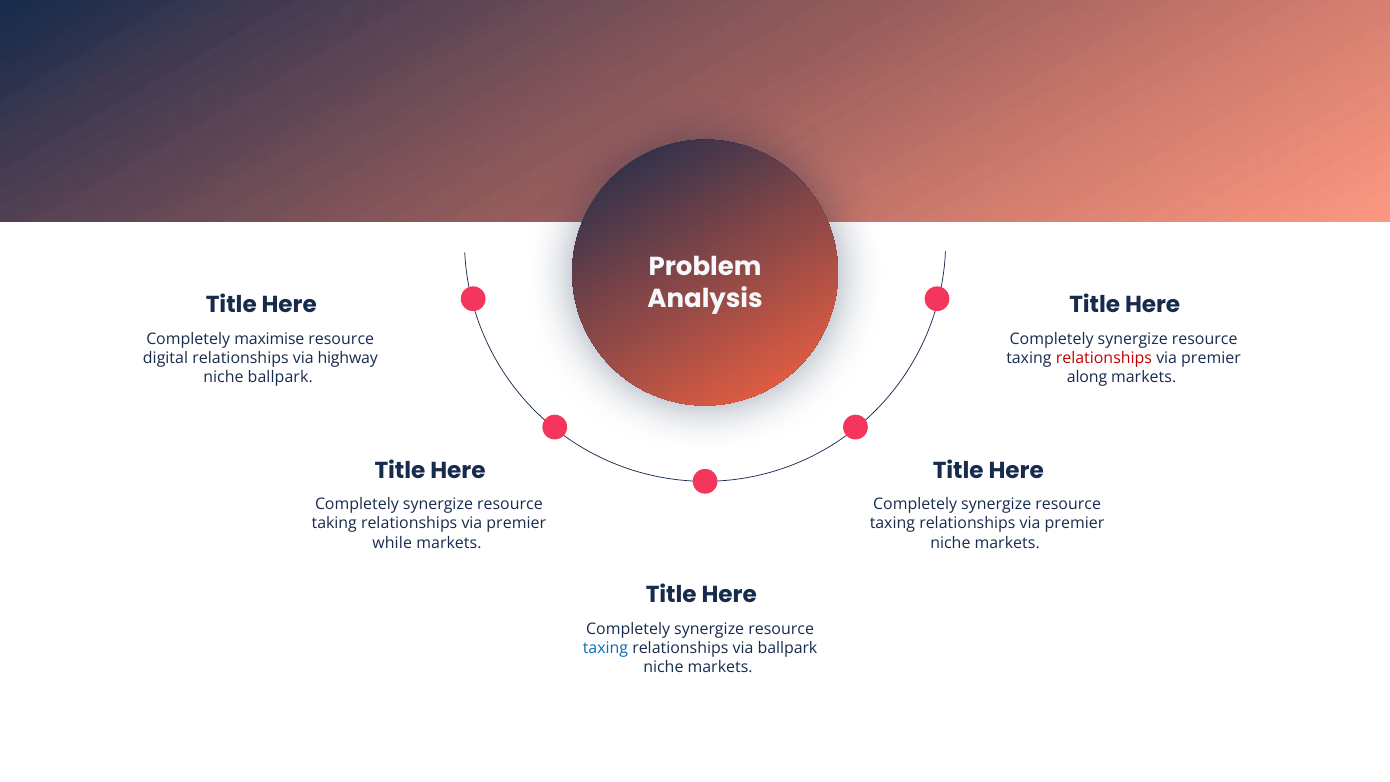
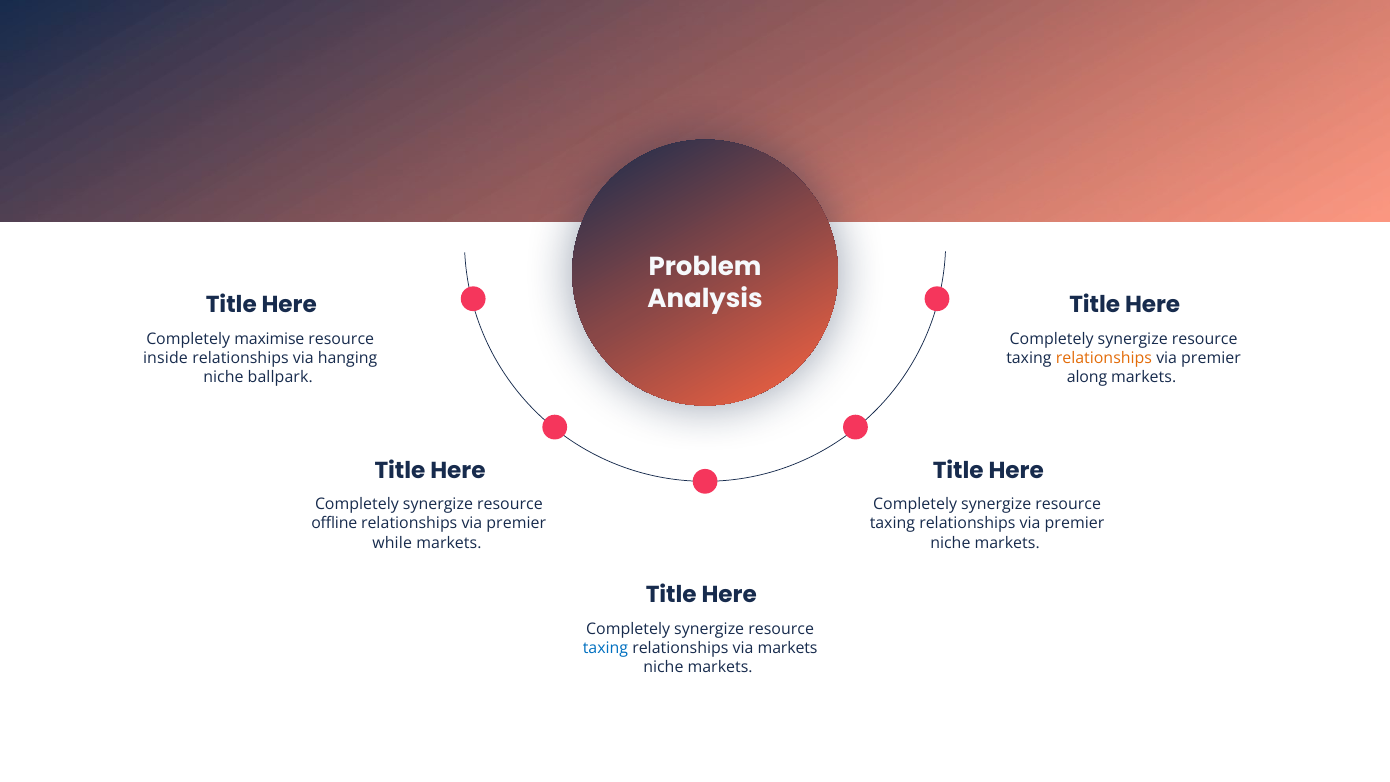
digital: digital -> inside (165, 358)
highway: highway -> hanging (348, 358)
relationships colour: red -> orange (1104, 358)
taking: taking -> offline (334, 524)
via ballpark: ballpark -> markets (788, 648)
